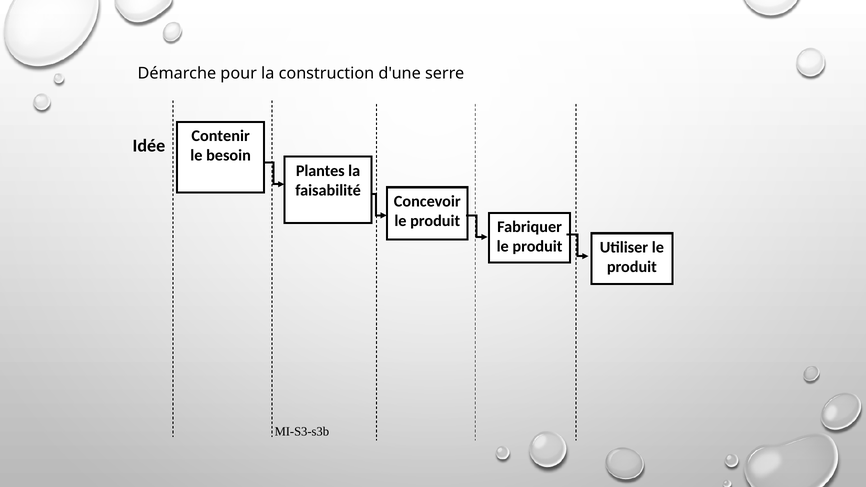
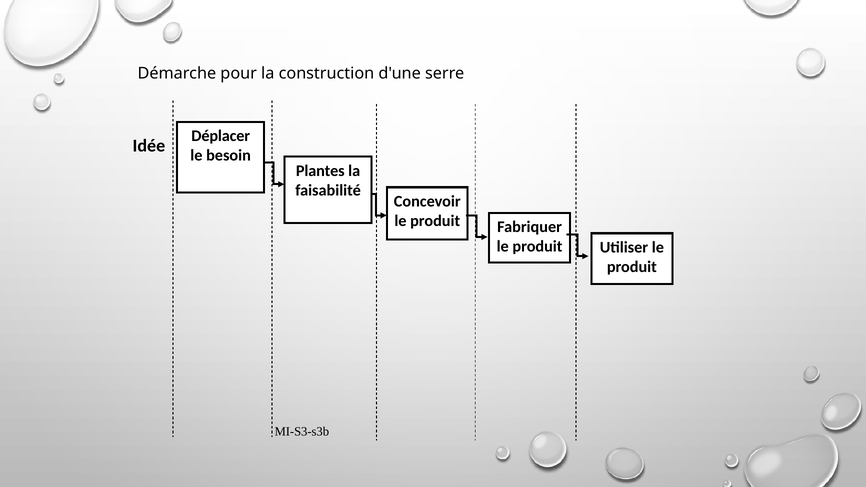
Contenir: Contenir -> Déplacer (221, 136)
